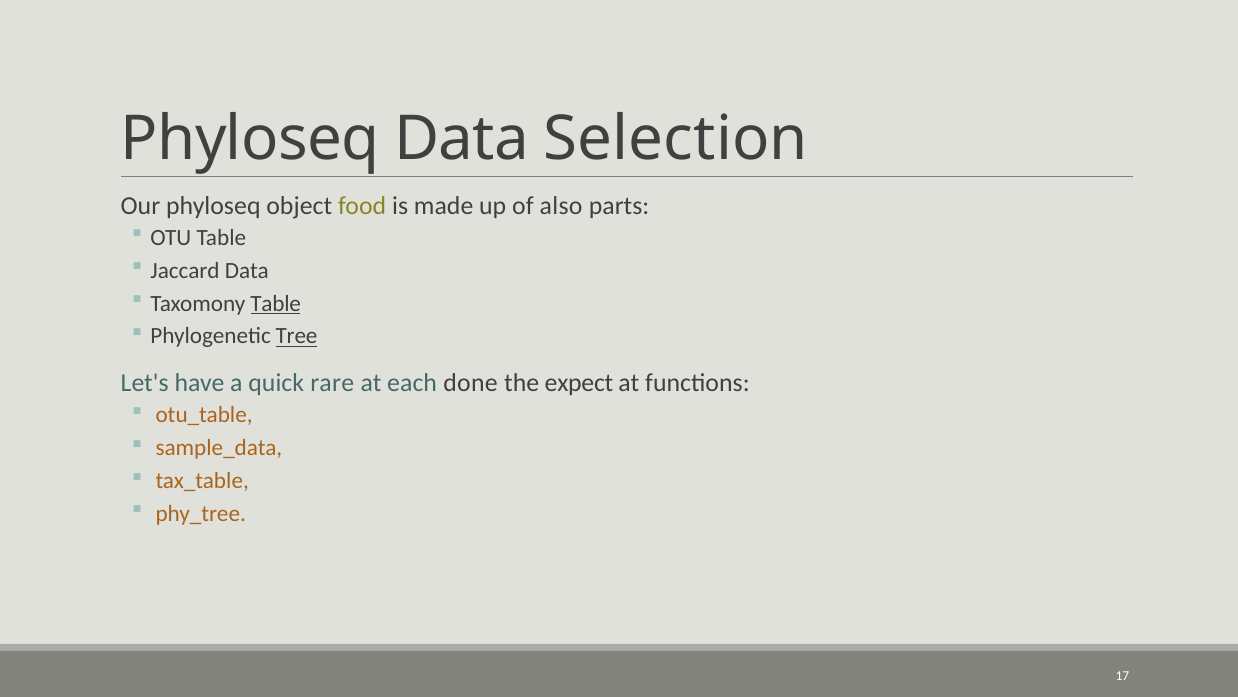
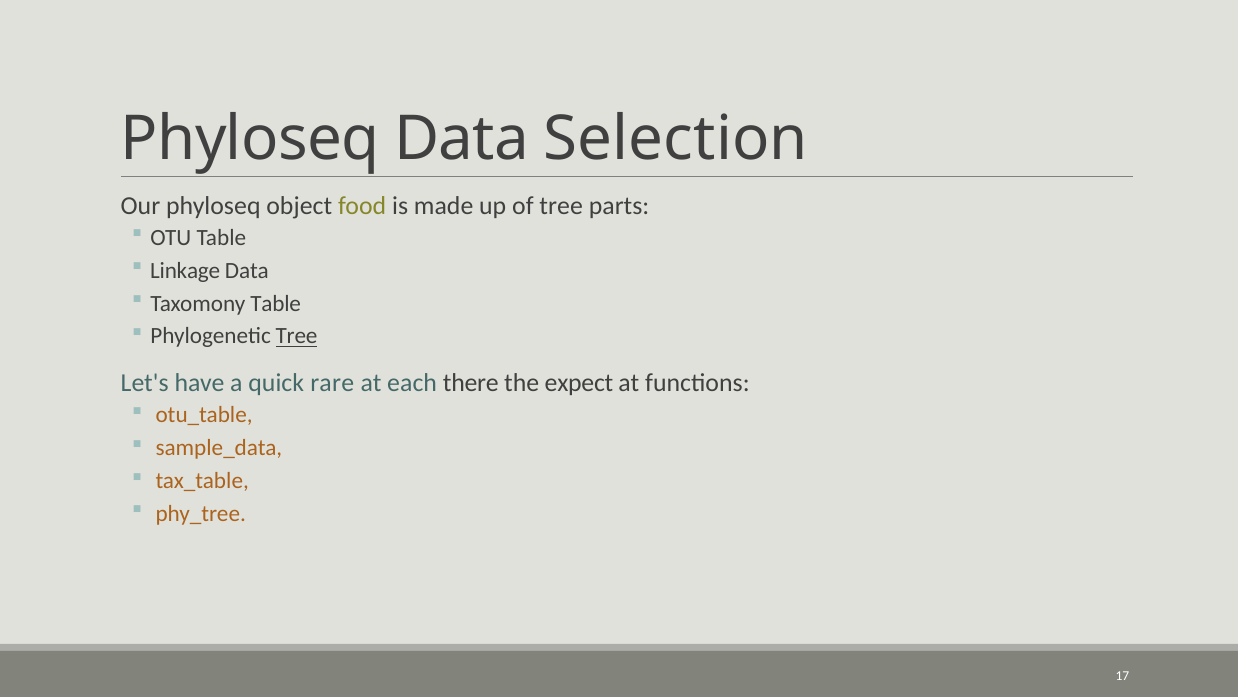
of also: also -> tree (561, 206)
Jaccard: Jaccard -> Linkage (185, 270)
Table underline: present -> none (276, 303)
done: done -> there (471, 383)
